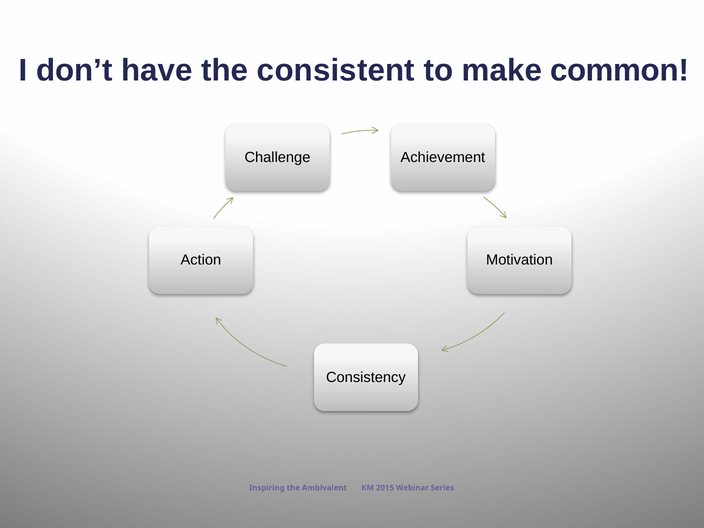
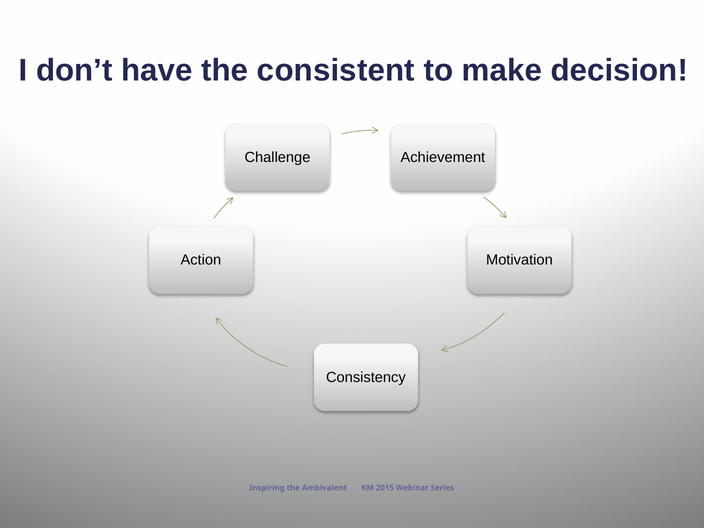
common: common -> decision (619, 71)
